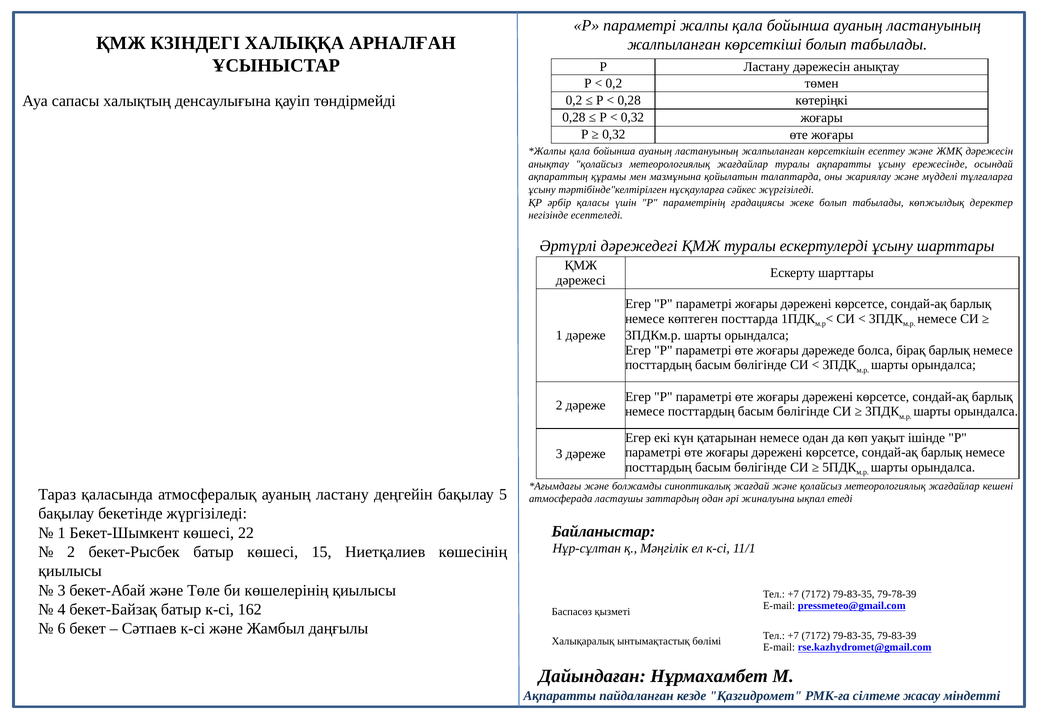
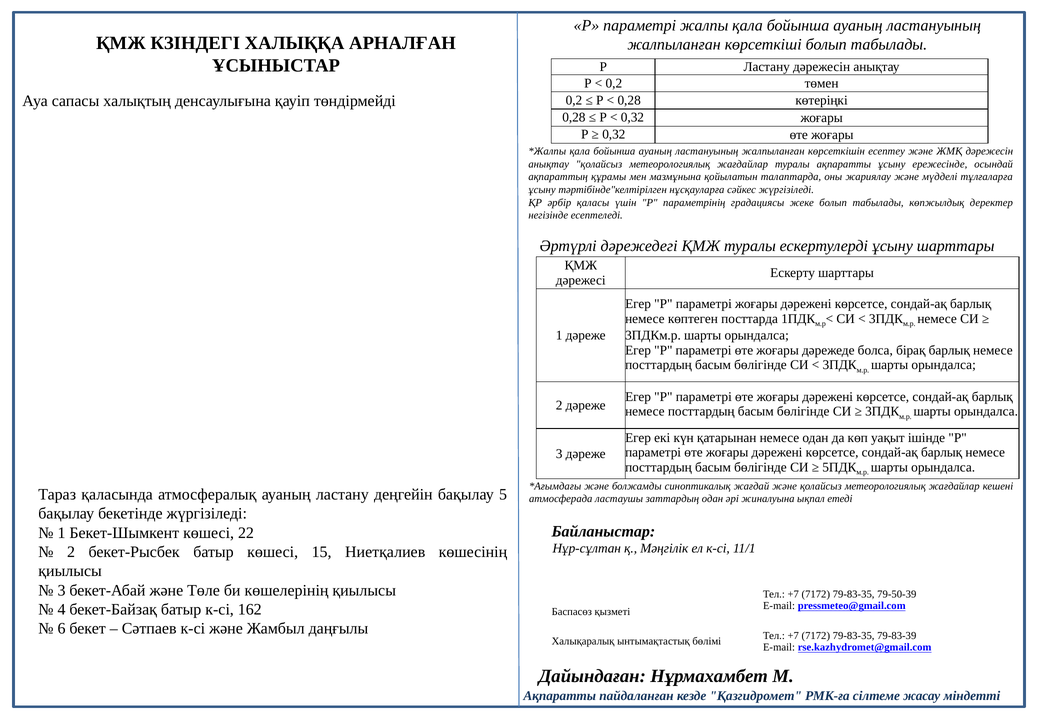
79-78-39: 79-78-39 -> 79-50-39 (897, 594)
